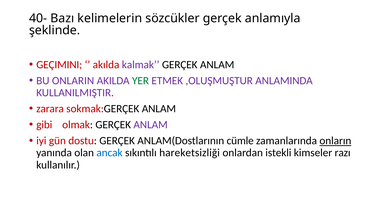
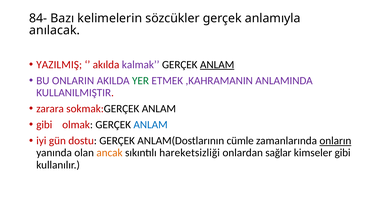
40-: 40- -> 84- (38, 18)
şeklinde: şeklinde -> anılacak (55, 30)
GEÇIMINI: GEÇIMINI -> YAZILMIŞ (59, 65)
ANLAM underline: none -> present (217, 65)
,OLUŞMUŞTUR: ,OLUŞMUŞTUR -> ,KAHRAMANIN (219, 81)
ANLAM colour: purple -> blue (151, 125)
ancak colour: blue -> orange (110, 153)
istekli: istekli -> sağlar (278, 153)
kimseler razı: razı -> gibi (343, 153)
